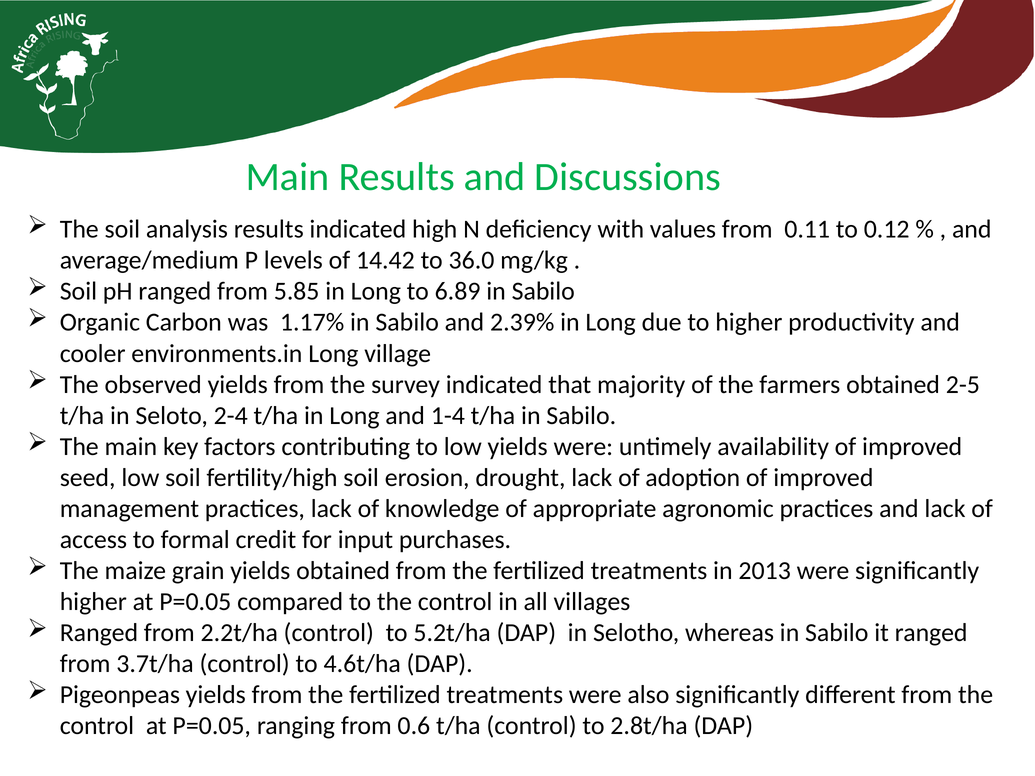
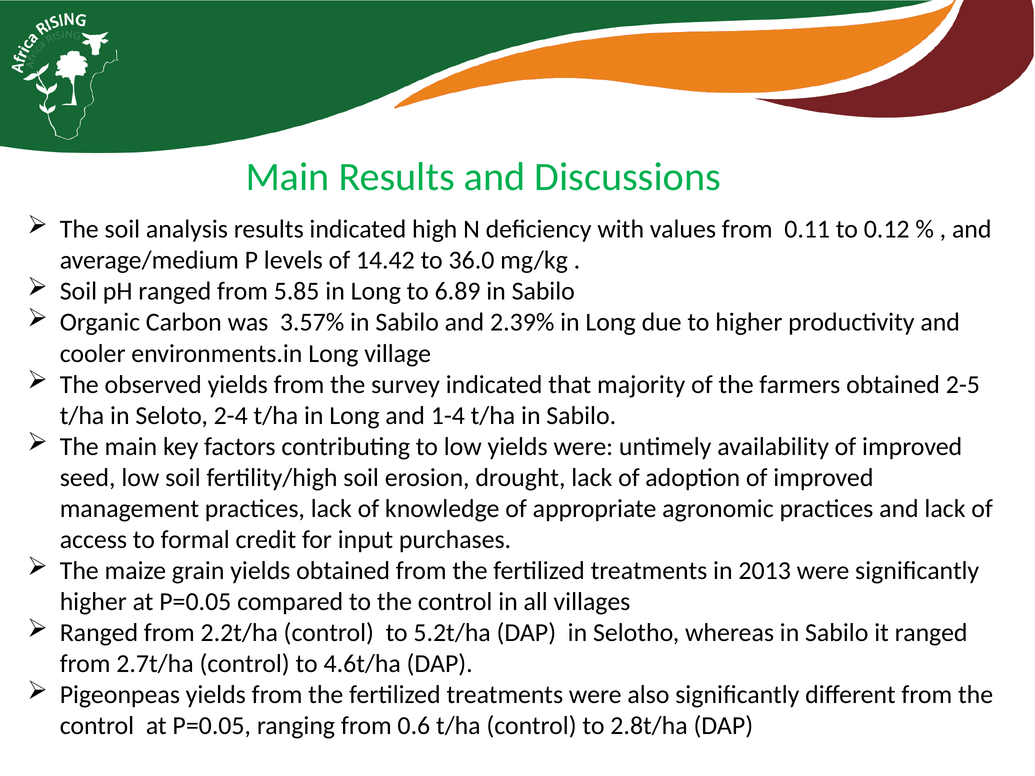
1.17%: 1.17% -> 3.57% (312, 323)
3.7t/ha: 3.7t/ha -> 2.7t/ha (155, 664)
